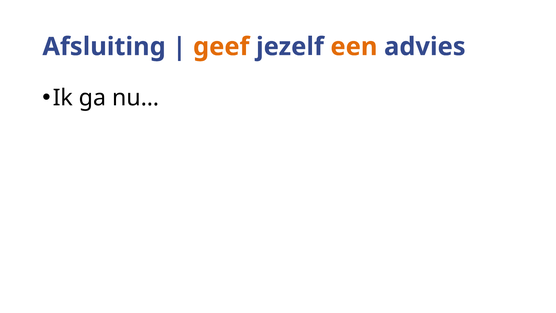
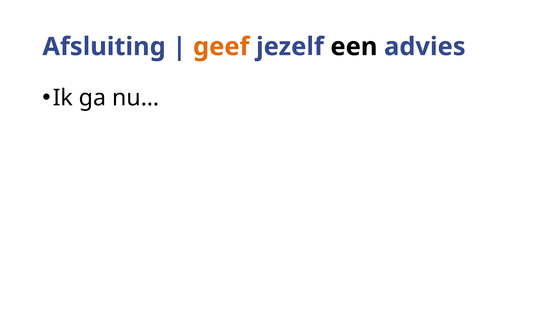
een colour: orange -> black (354, 47)
